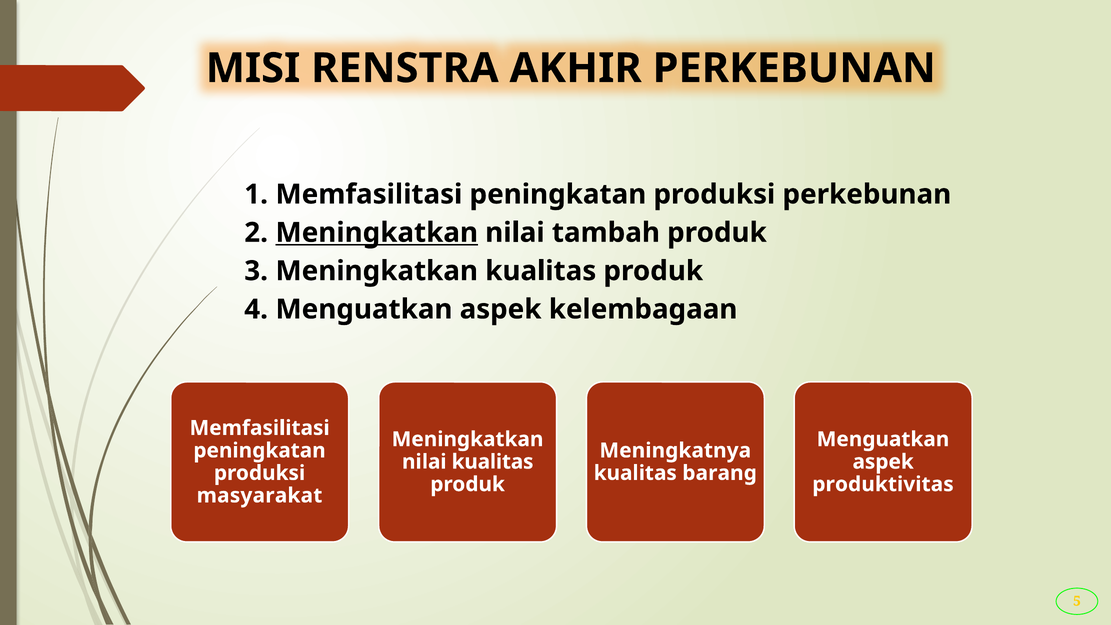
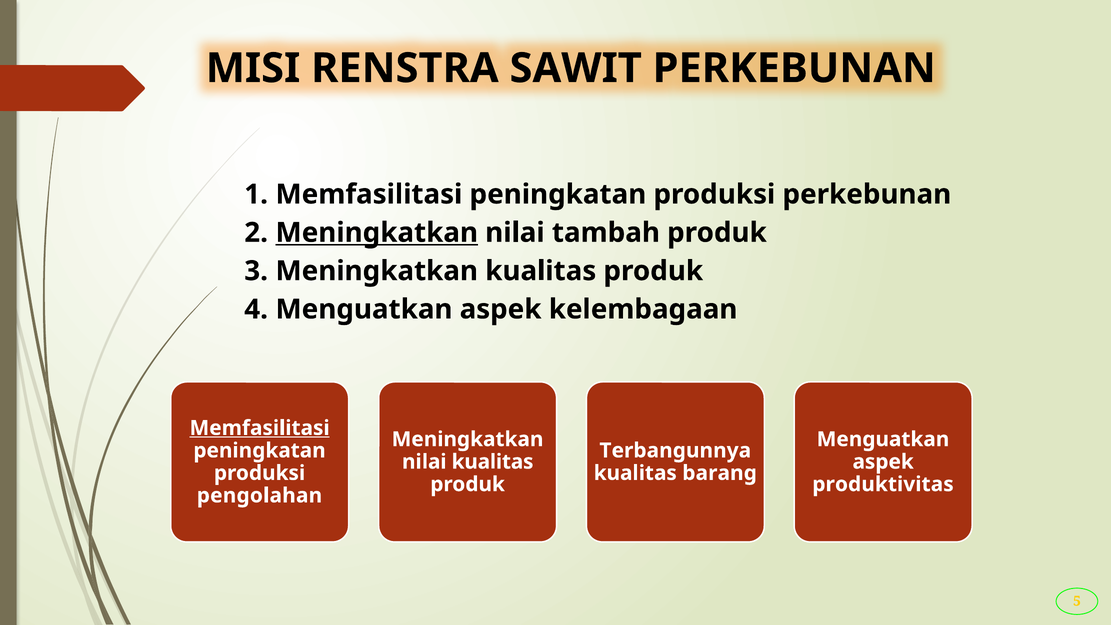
AKHIR: AKHIR -> SAWIT (576, 68)
Memfasilitasi underline: none -> present (260, 428)
Meningkatnya: Meningkatnya -> Terbangunnya (675, 450)
masyarakat: masyarakat -> pengolahan (259, 495)
